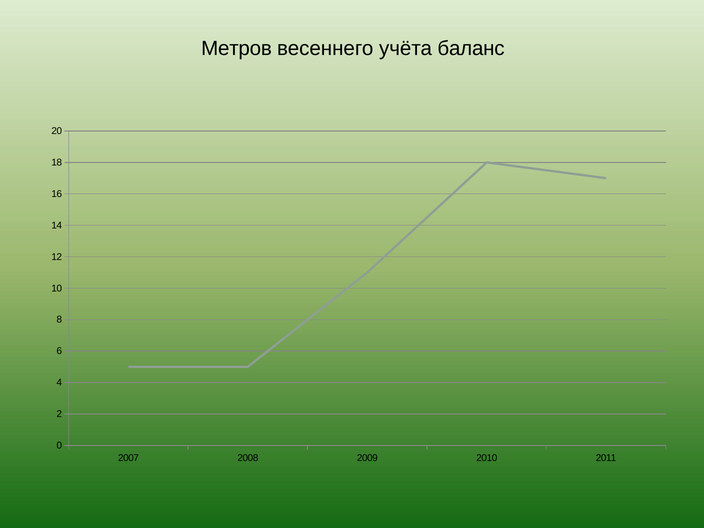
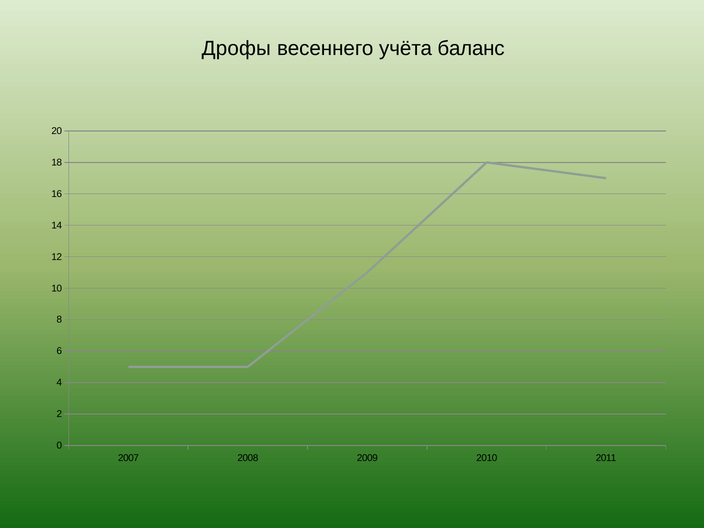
Метров: Метров -> Дрофы (236, 48)
